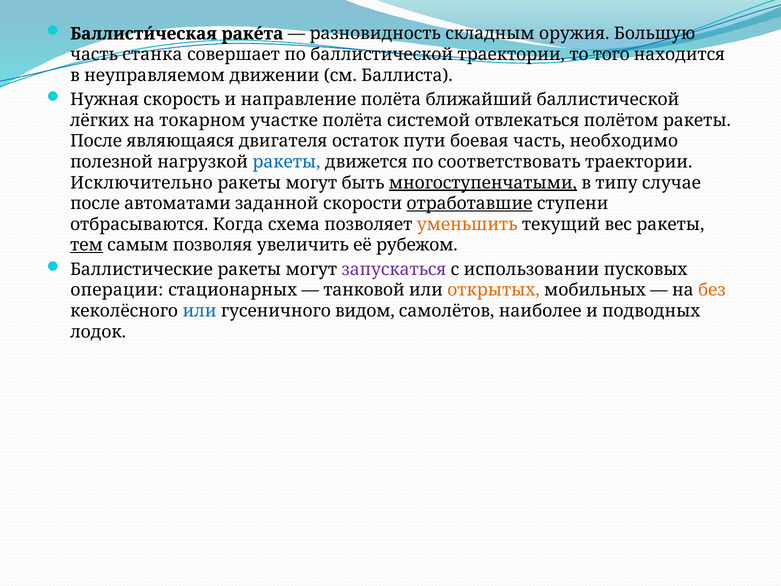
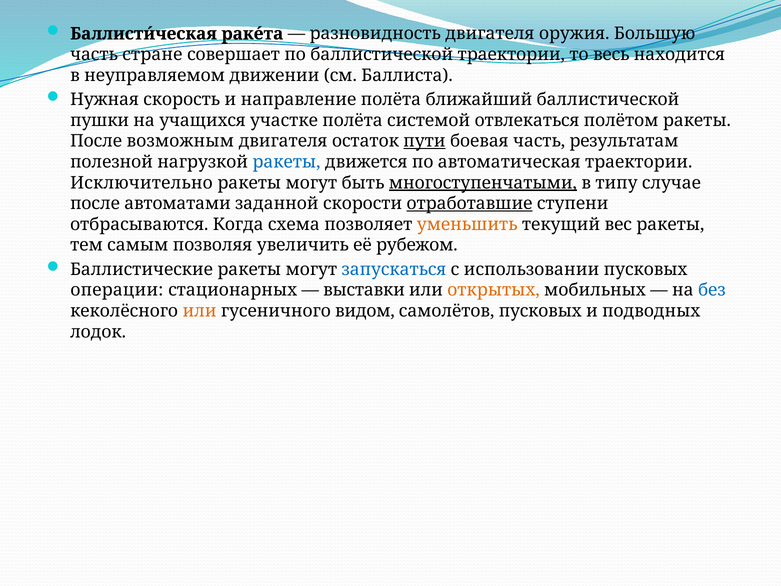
разновидность складным: складным -> двигателя (490, 34)
станка: станка -> стране (152, 55)
того: того -> весь (611, 55)
лёгких: лёгких -> пушки (100, 120)
токарном: токарном -> учащихся (203, 120)
являющаяся: являющаяся -> возможным (180, 141)
пути underline: none -> present (424, 141)
необходимо: необходимо -> результатам (624, 141)
соответствовать: соответствовать -> автоматическая (509, 162)
тем underline: present -> none (87, 245)
запускаться colour: purple -> blue (394, 269)
танковой: танковой -> выставки (364, 290)
без colour: orange -> blue (712, 290)
или colour: blue -> orange (200, 311)
самолётов наиболее: наиболее -> пусковых (540, 311)
